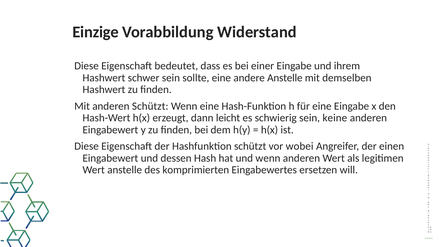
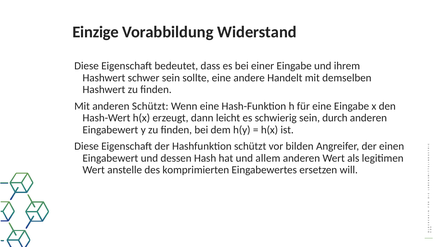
andere Anstelle: Anstelle -> Handelt (285, 78)
keine: keine -> durch (335, 118)
wobei: wobei -> bilden (300, 146)
und wenn: wenn -> allem (268, 158)
